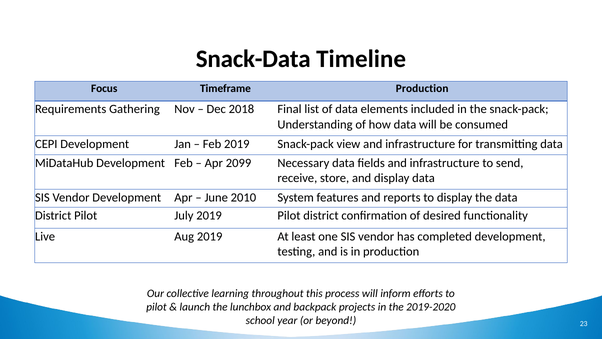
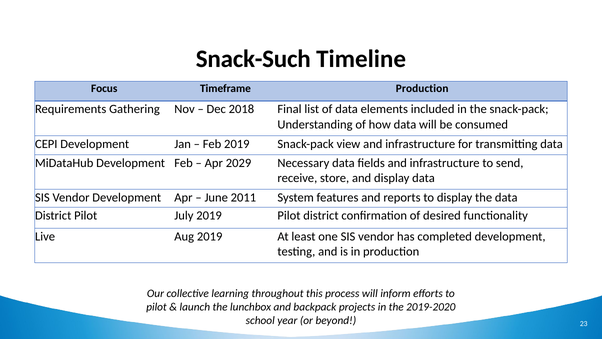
Snack-Data: Snack-Data -> Snack-Such (253, 59)
2099: 2099 -> 2029 (239, 163)
2010: 2010 -> 2011 (243, 197)
